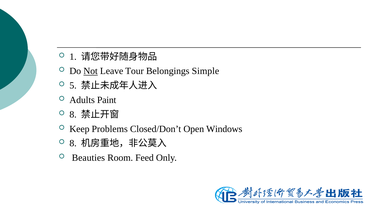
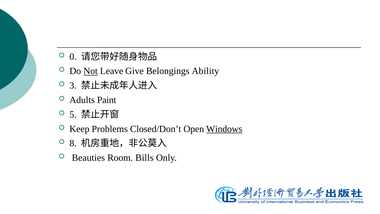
1: 1 -> 0 (73, 57)
Tour: Tour -> Give (134, 71)
Simple: Simple -> Ability (205, 71)
5: 5 -> 3 (73, 85)
8: 8 -> 5 (73, 114)
Windows underline: none -> present (224, 129)
Feed: Feed -> Bills (144, 158)
